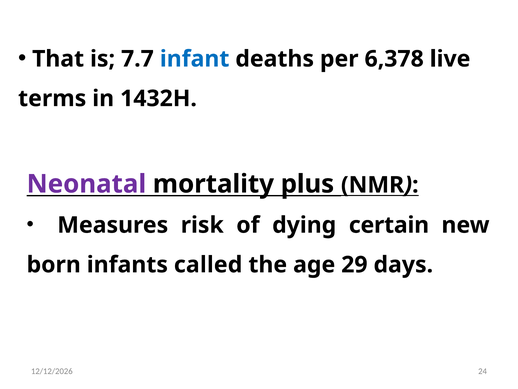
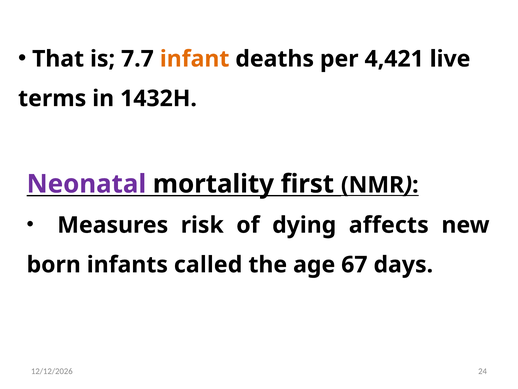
infant colour: blue -> orange (195, 59)
6,378: 6,378 -> 4,421 (394, 59)
plus: plus -> first (307, 184)
certain: certain -> affects (389, 225)
29: 29 -> 67 (354, 264)
